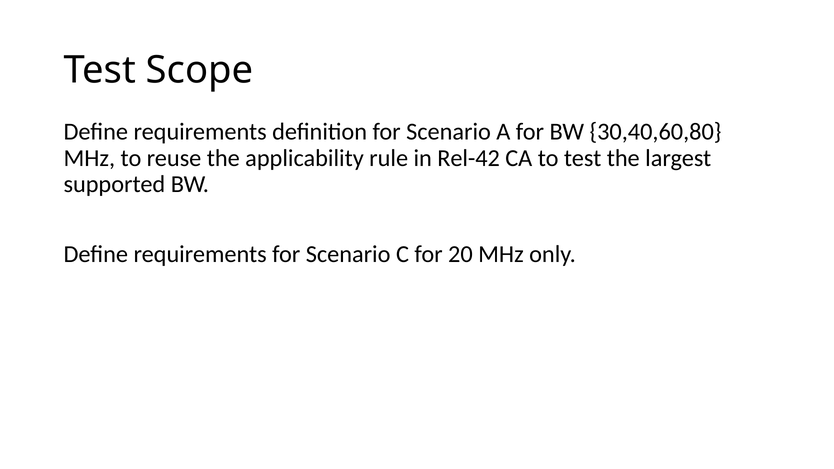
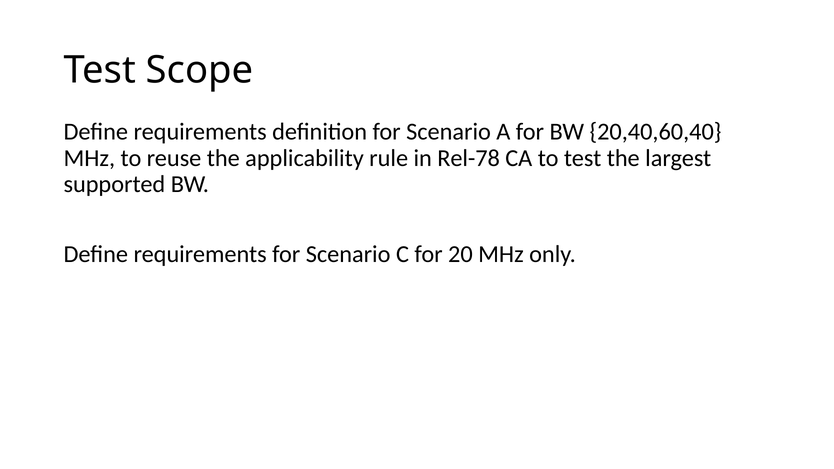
30,40,60,80: 30,40,60,80 -> 20,40,60,40 (655, 132)
Rel-42: Rel-42 -> Rel-78 (469, 158)
